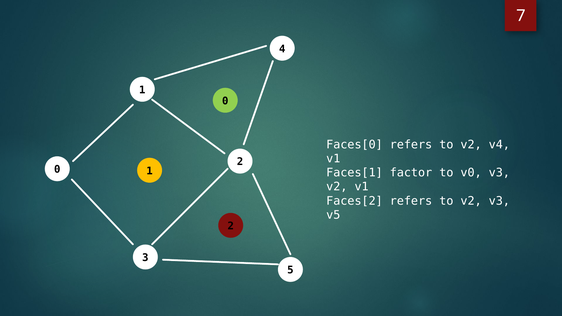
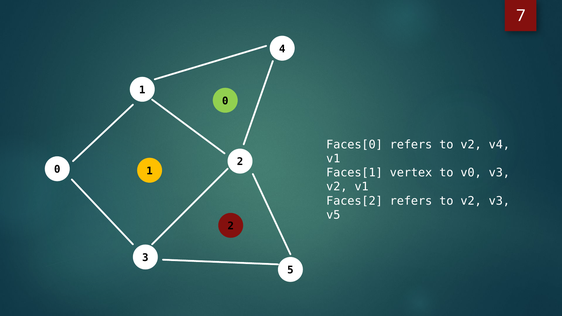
factor: factor -> vertex (411, 173)
